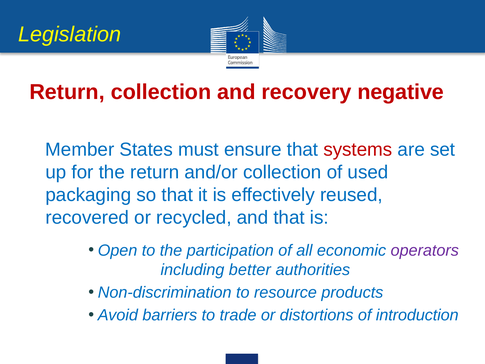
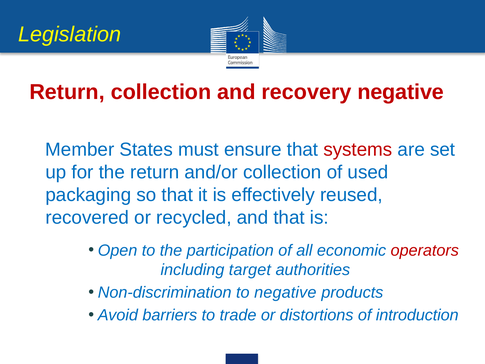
operators colour: purple -> red (425, 250)
better: better -> target (250, 270)
to resource: resource -> negative (285, 292)
